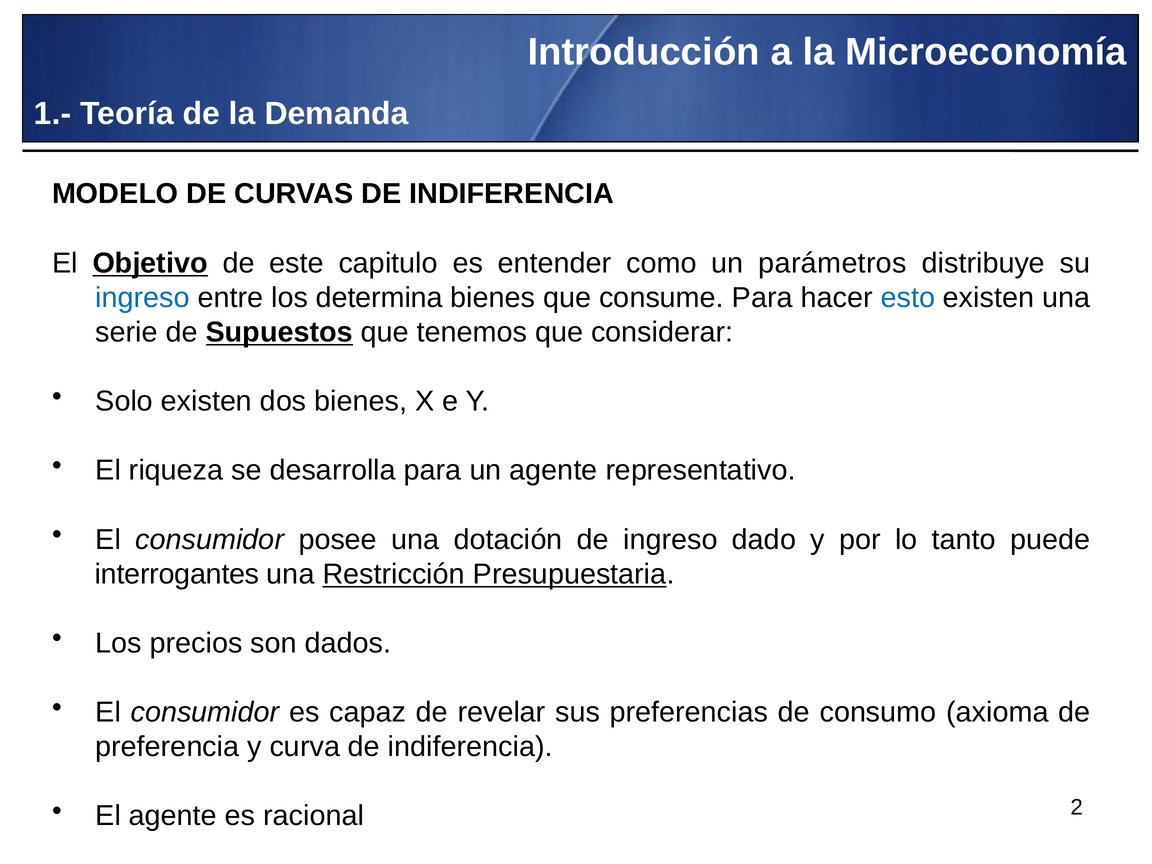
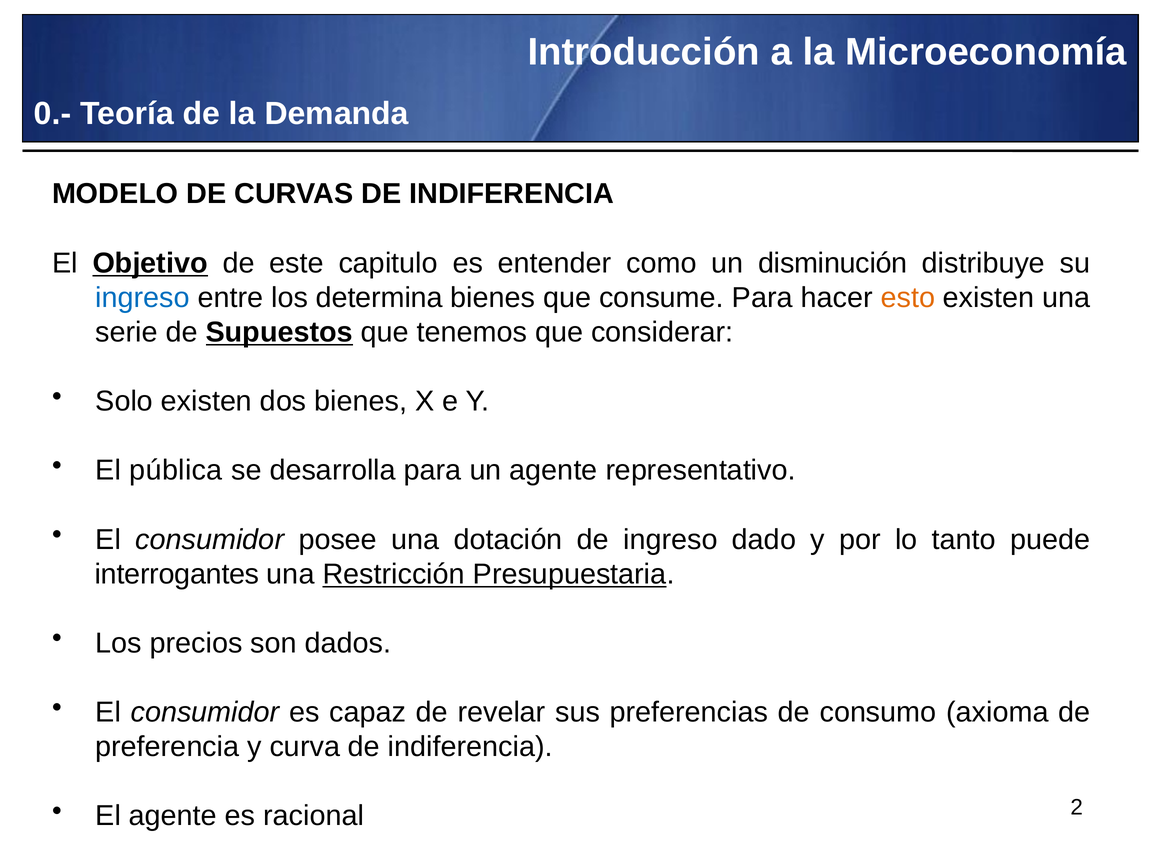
1.-: 1.- -> 0.- (53, 114)
parámetros: parámetros -> disminución (833, 263)
esto colour: blue -> orange (908, 298)
riqueza: riqueza -> pública (176, 470)
